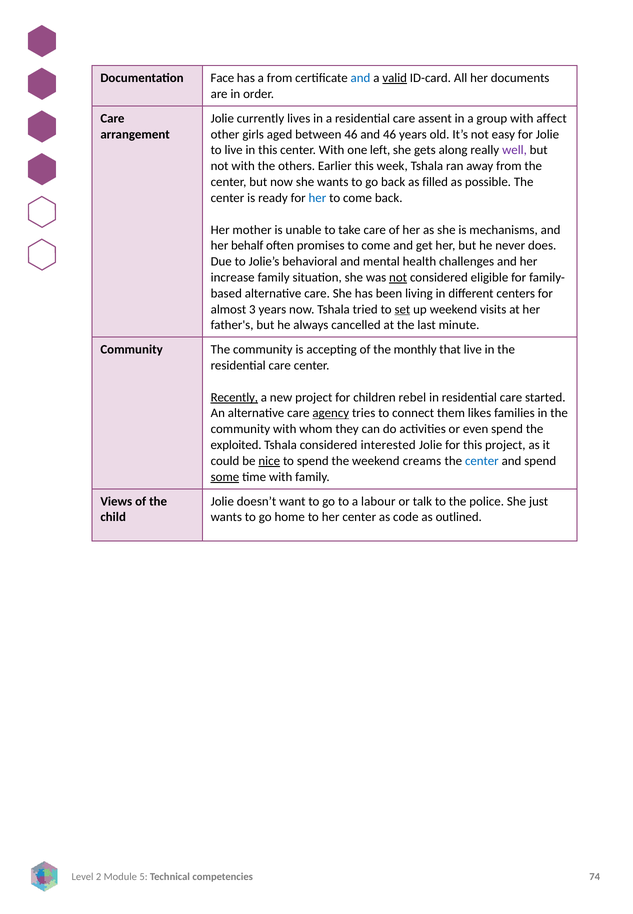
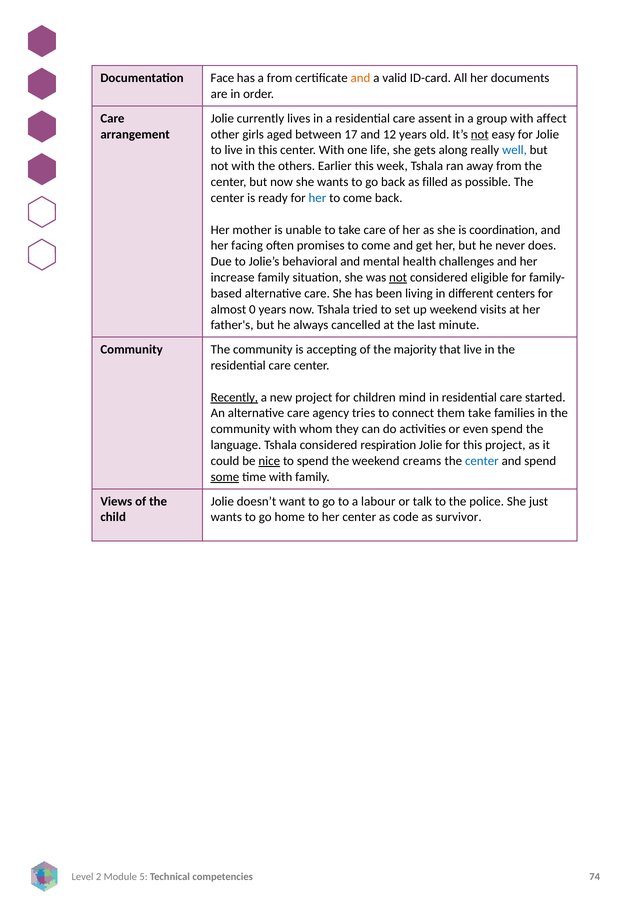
and colour: blue -> orange (360, 78)
valid underline: present -> none (395, 78)
between 46: 46 -> 17 (351, 134)
and 46: 46 -> 12 (390, 134)
not underline: none -> present (480, 134)
left: left -> life (380, 150)
well colour: purple -> blue (515, 150)
mechanisms: mechanisms -> coordination (504, 230)
behalf: behalf -> facing (247, 246)
3: 3 -> 0 (252, 309)
set underline: present -> none (402, 309)
monthly: monthly -> majority (415, 350)
rebel: rebel -> mind (412, 397)
agency underline: present -> none (331, 413)
them likes: likes -> take (479, 413)
exploited: exploited -> language (236, 445)
interested: interested -> respiration (388, 445)
outlined: outlined -> survivor (459, 517)
